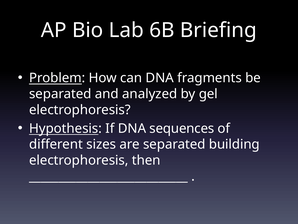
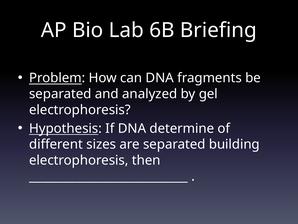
sequences: sequences -> determine (182, 128)
